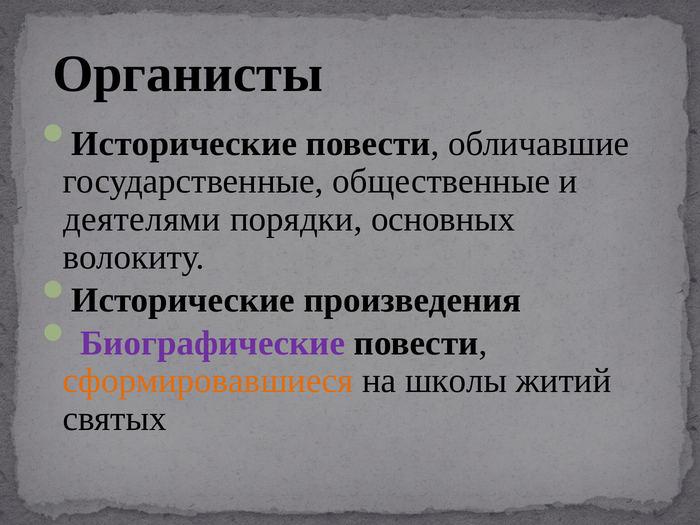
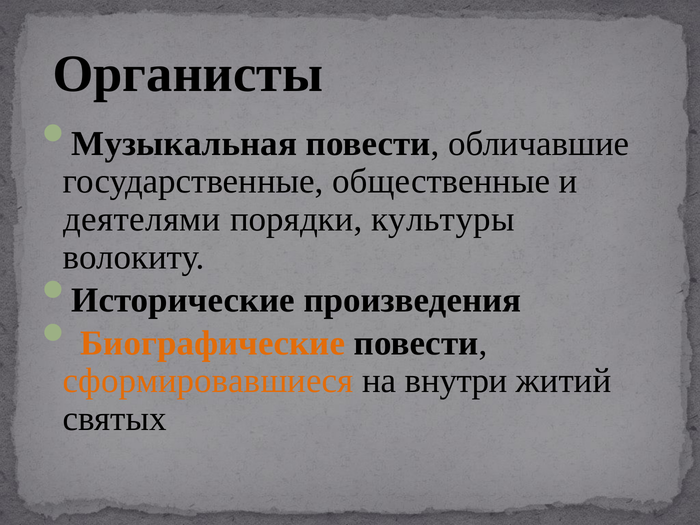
Исторические: Исторические -> Музыкальная (184, 144)
основных: основных -> культуры (443, 219)
Биографические colour: purple -> orange (213, 343)
школы: школы -> внутри (456, 381)
